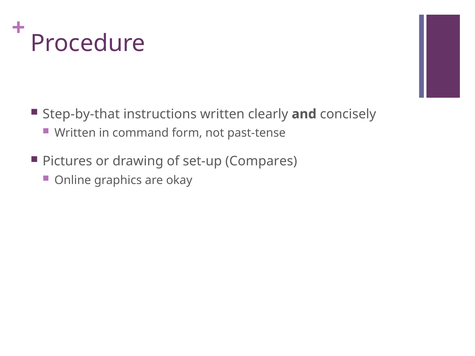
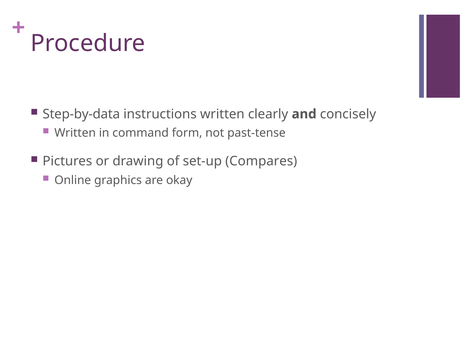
Step-by-that: Step-by-that -> Step-by-data (81, 114)
